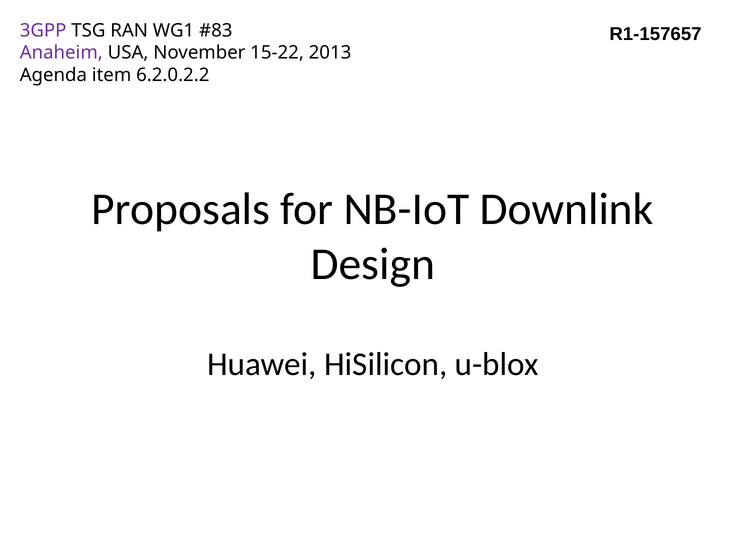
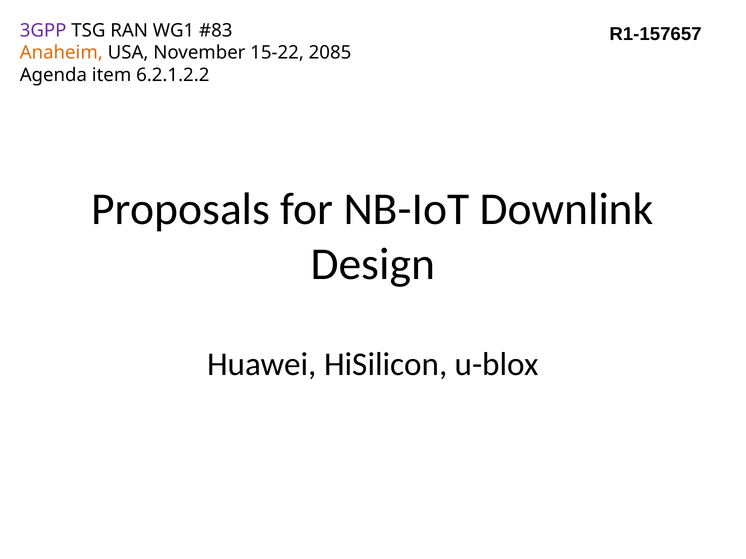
Anaheim colour: purple -> orange (61, 53)
2013: 2013 -> 2085 (330, 53)
6.2.0.2.2: 6.2.0.2.2 -> 6.2.1.2.2 (173, 75)
